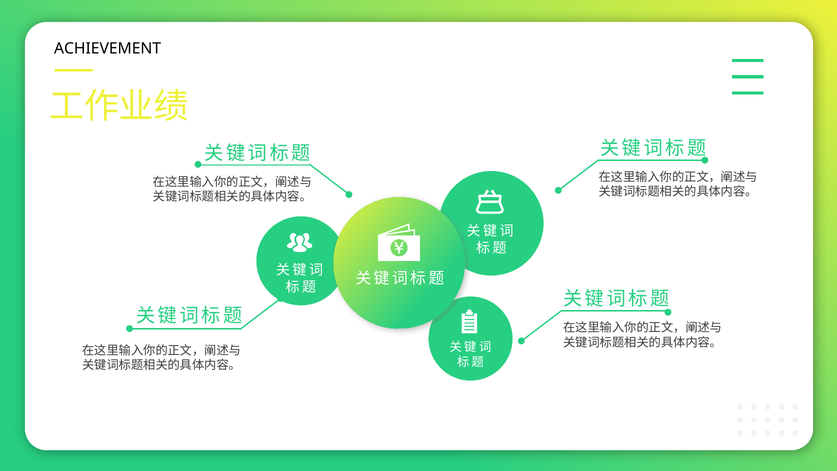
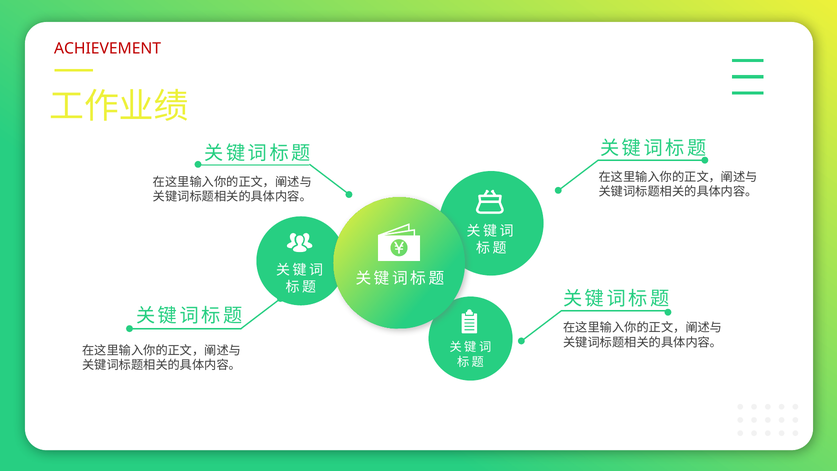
ACHIEVEMENT colour: black -> red (108, 49)
